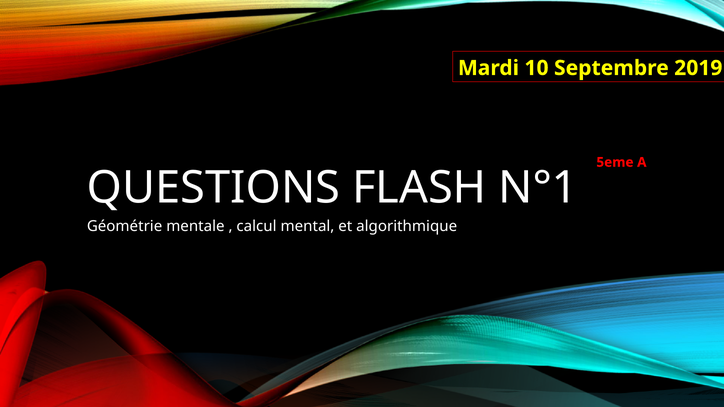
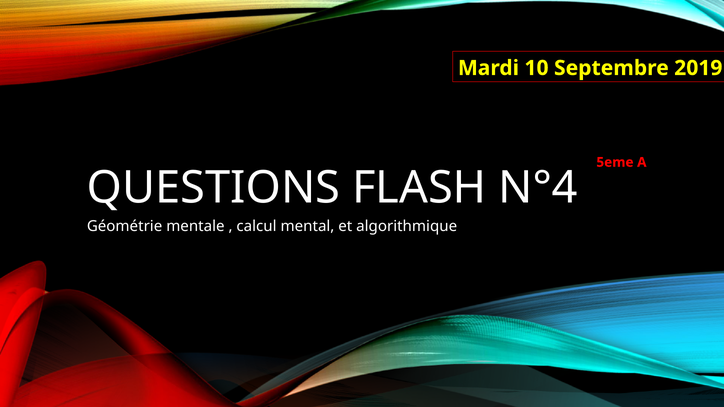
N°1: N°1 -> N°4 (538, 188)
